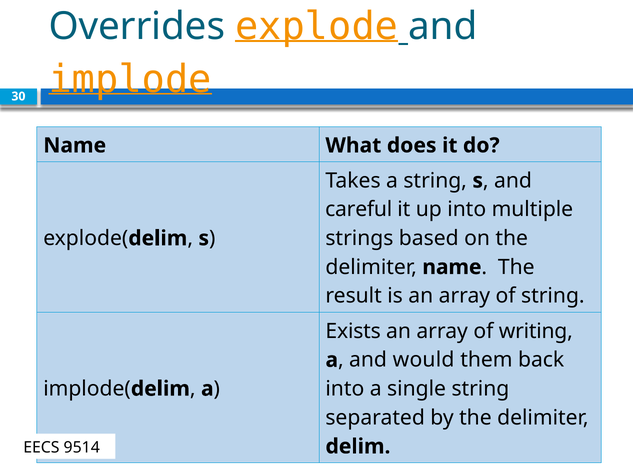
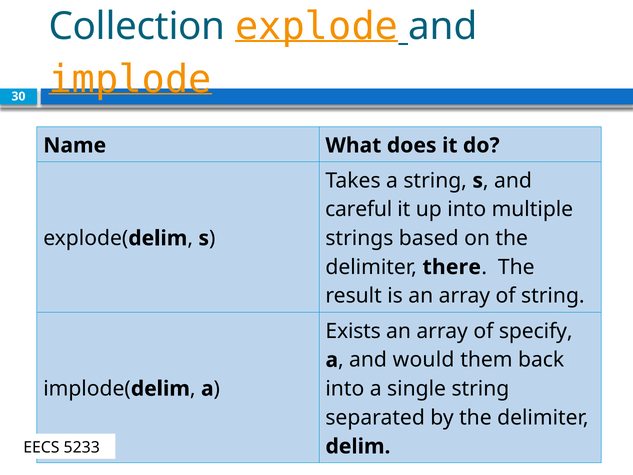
Overrides: Overrides -> Collection (137, 26)
delimiter name: name -> there (452, 267)
writing: writing -> specify (536, 331)
9514: 9514 -> 5233 (82, 447)
